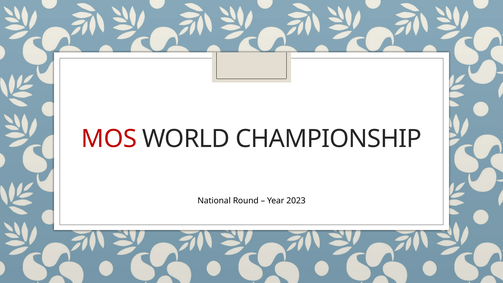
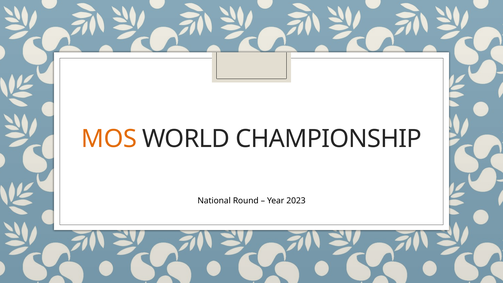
MOS colour: red -> orange (109, 139)
